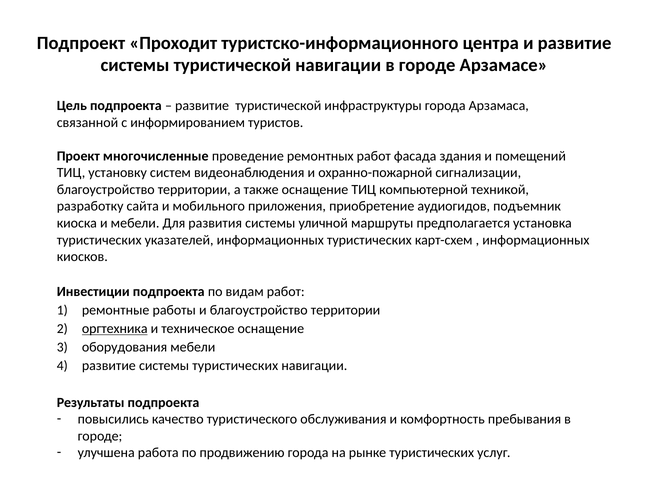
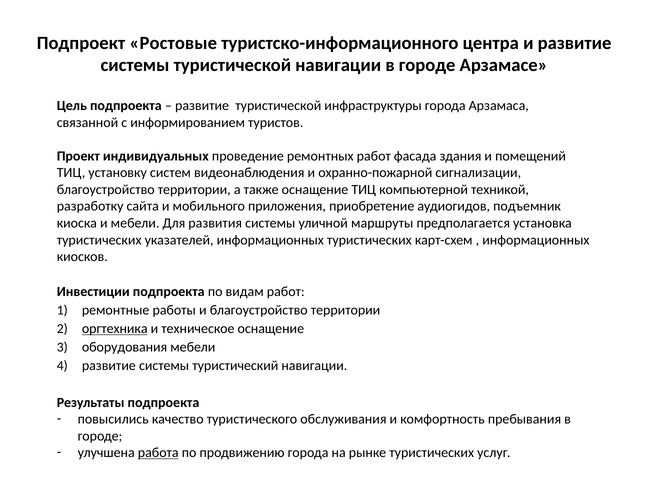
Проходит: Проходит -> Ростовые (173, 43)
многочисленные: многочисленные -> индивидуальных (156, 156)
системы туристических: туристических -> туристический (235, 365)
работа underline: none -> present (158, 452)
